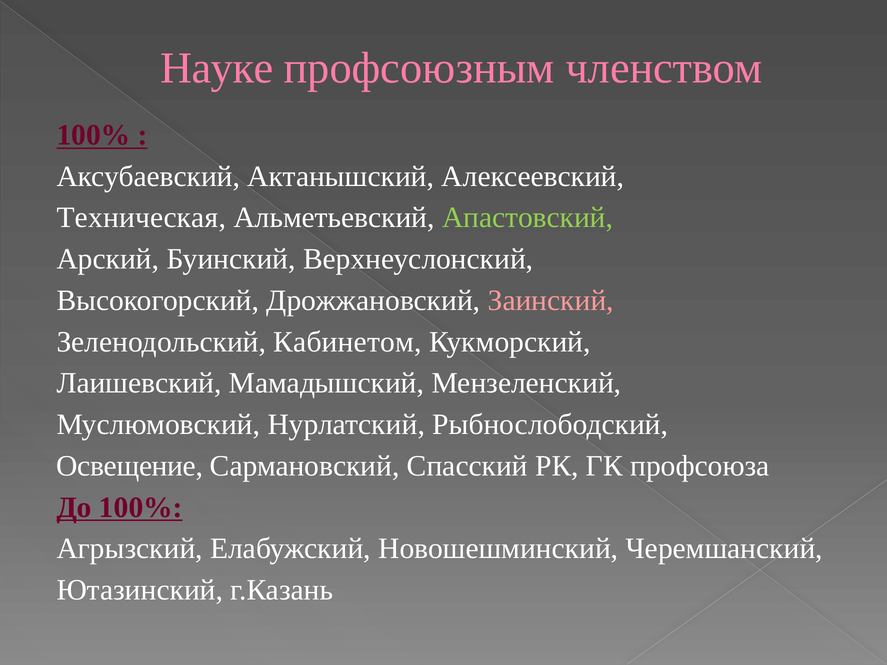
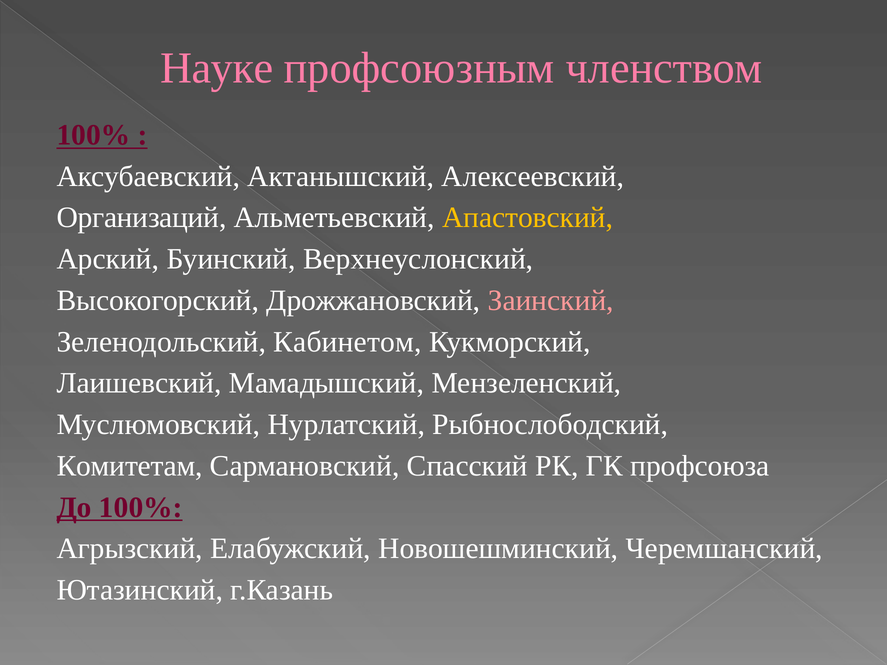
Техническая: Техническая -> Организаций (141, 218)
Апастовский colour: light green -> yellow (528, 218)
Освещение: Освещение -> Комитетам (130, 466)
